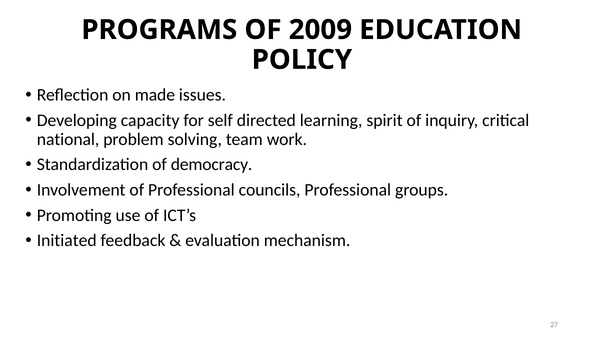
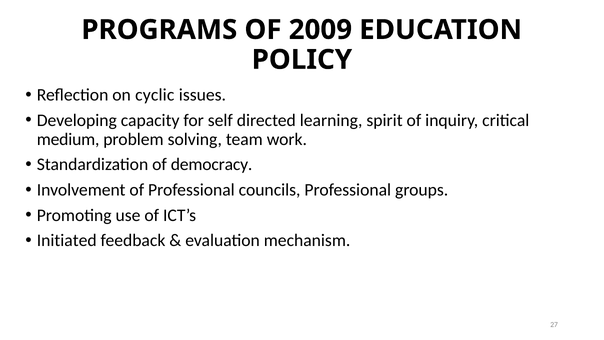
made: made -> cyclic (155, 95)
national: national -> medium (68, 139)
